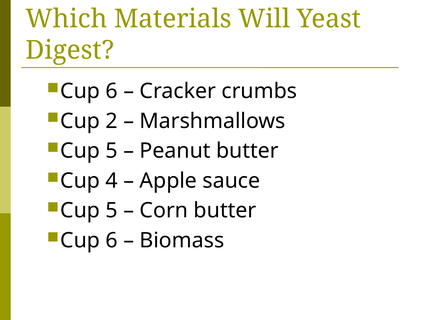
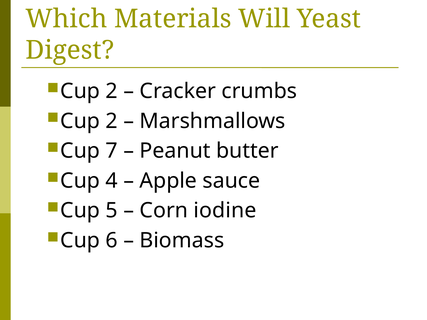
6: 6 -> 2 (112, 91)
5: 5 -> 7 (112, 151)
Corn butter: butter -> iodine (225, 211)
